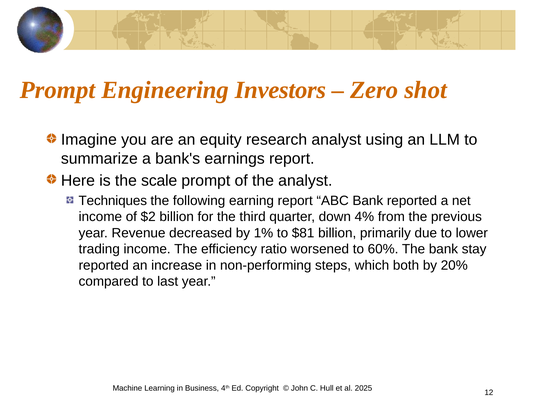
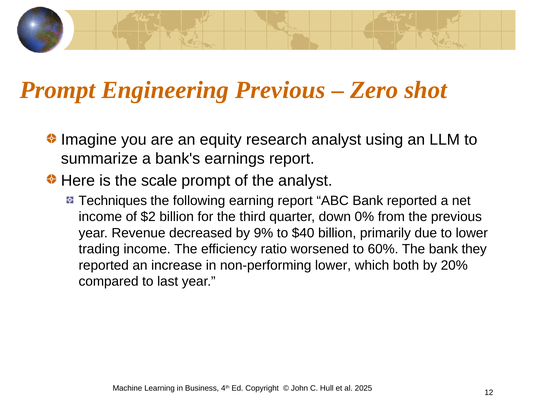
Engineering Investors: Investors -> Previous (280, 90)
4%: 4% -> 0% (364, 217)
1%: 1% -> 9% (263, 233)
$81: $81 -> $40 (303, 233)
stay: stay -> they (474, 249)
non-performing steps: steps -> lower (333, 265)
